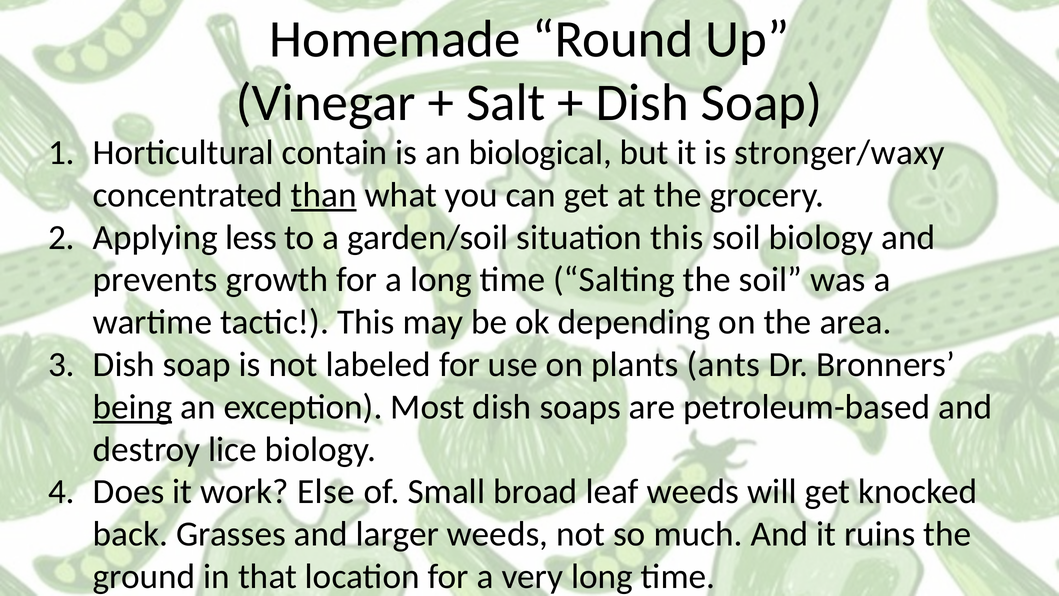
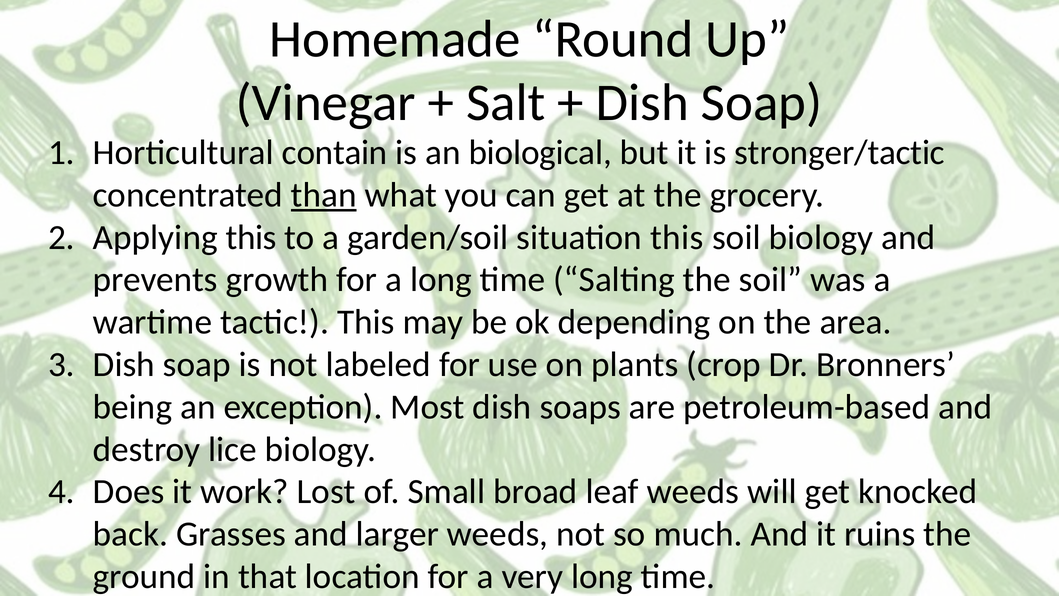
stronger/waxy: stronger/waxy -> stronger/tactic (840, 153)
Applying less: less -> this (251, 237)
ants: ants -> crop (724, 364)
being underline: present -> none (132, 407)
Else: Else -> Lost (326, 492)
